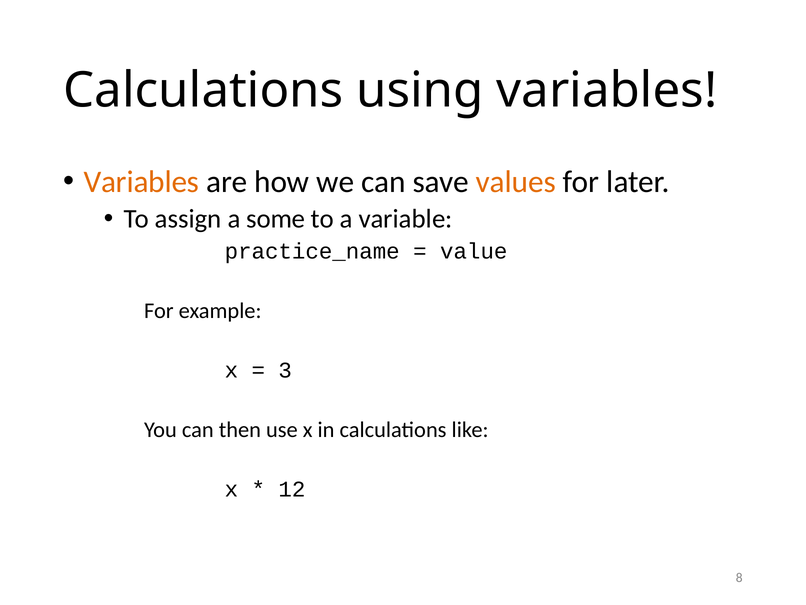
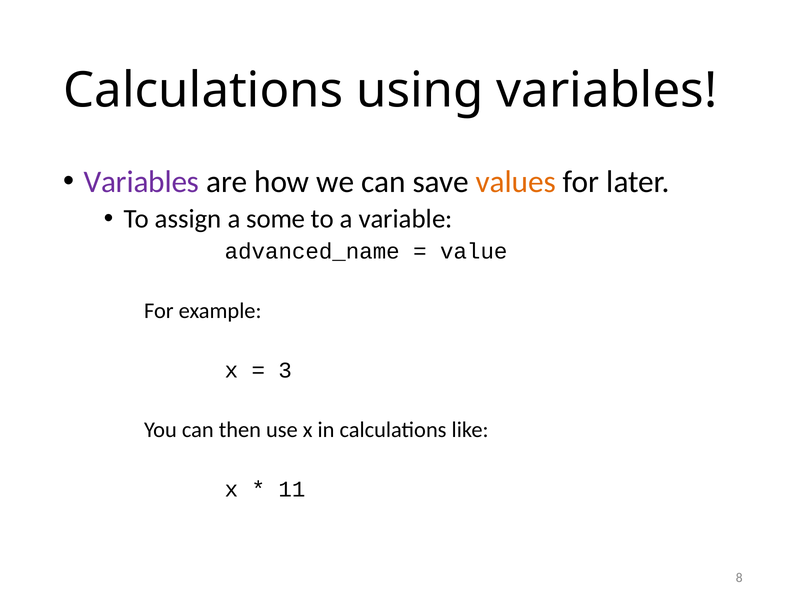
Variables colour: orange -> purple (141, 182)
practice_name: practice_name -> advanced_name (312, 251)
12: 12 -> 11 (292, 489)
